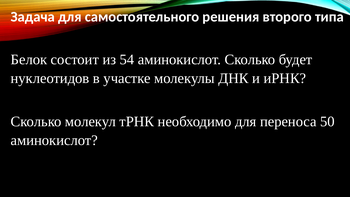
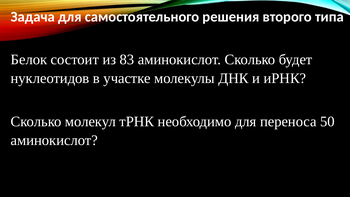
54: 54 -> 83 (127, 60)
